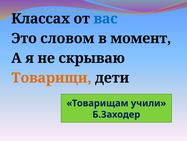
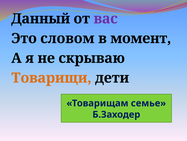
Классах: Классах -> Данный (41, 19)
вас colour: blue -> purple (106, 19)
учили: учили -> семье (148, 103)
